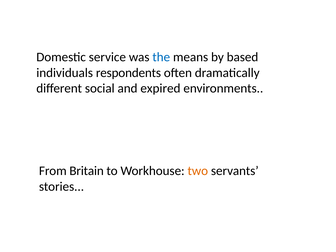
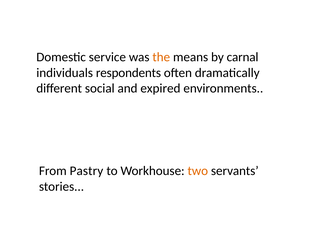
the colour: blue -> orange (161, 57)
based: based -> carnal (243, 57)
Britain: Britain -> Pastry (86, 171)
